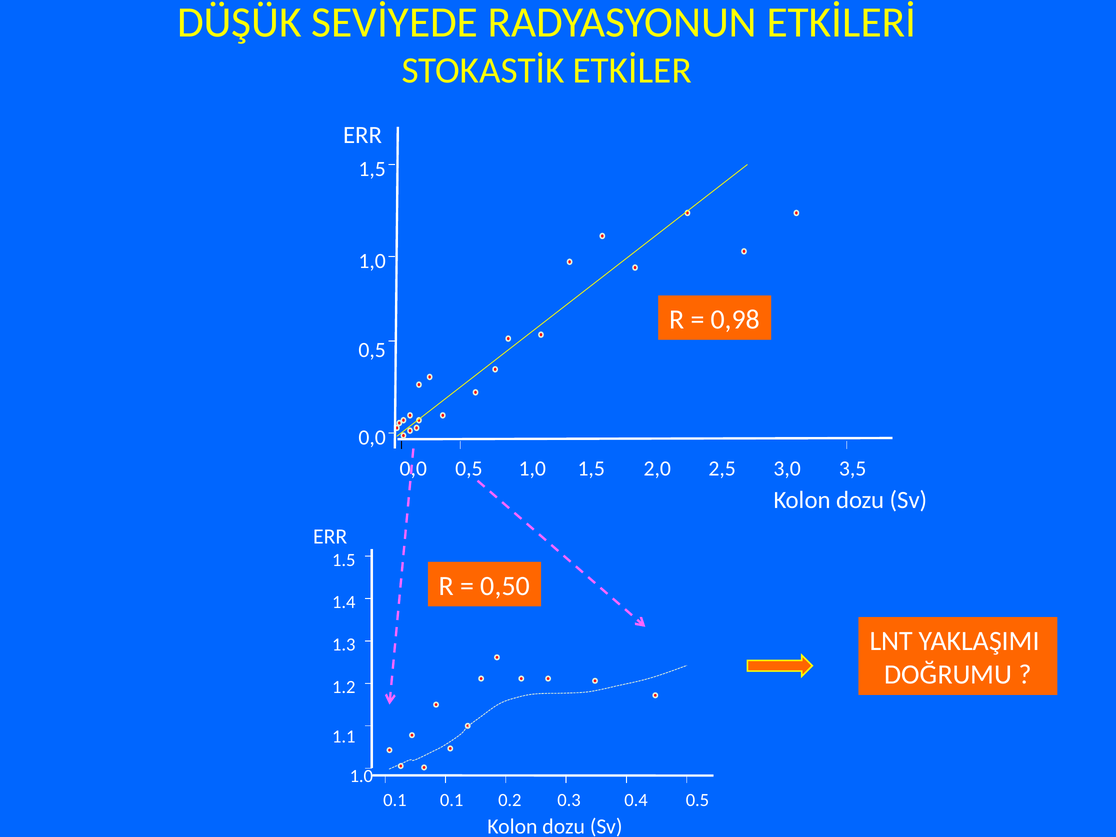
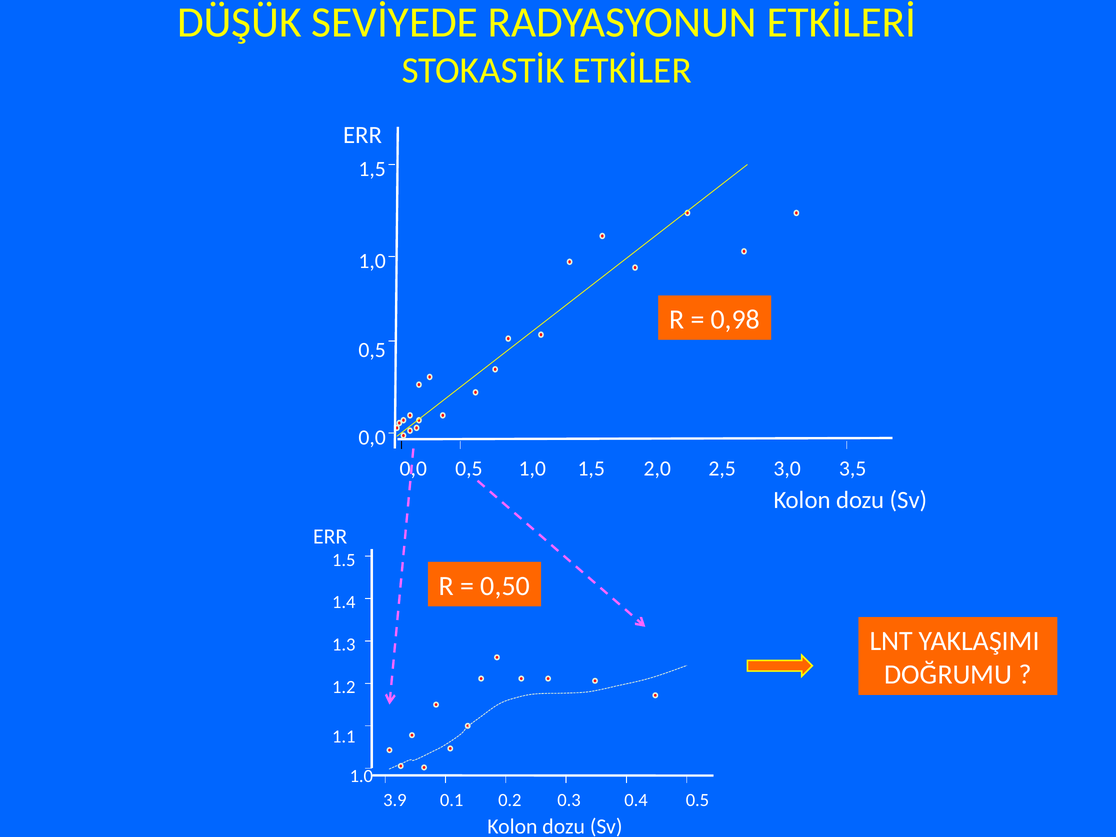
0.1: 0.1 -> 3.9 (395, 800)
